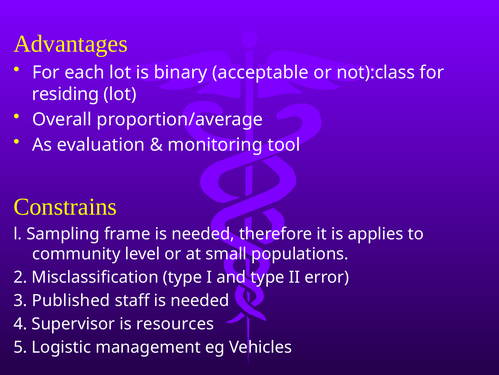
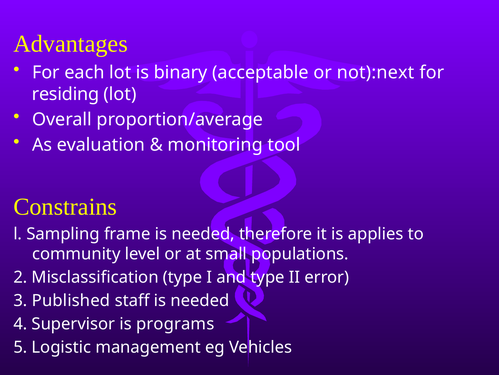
not):class: not):class -> not):next (376, 72)
resources: resources -> programs (175, 323)
